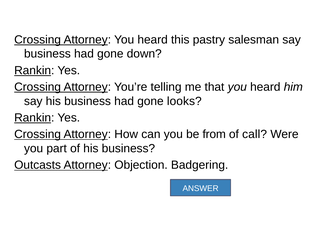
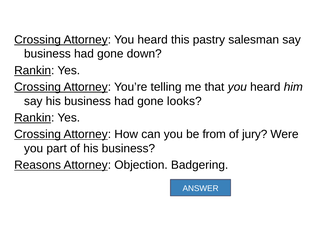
call: call -> jury (255, 134)
Outcasts: Outcasts -> Reasons (38, 165)
